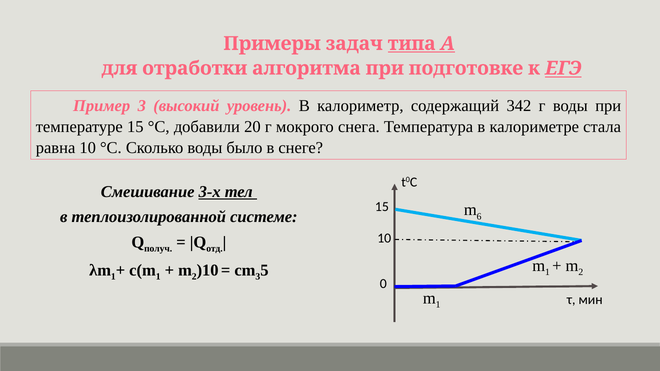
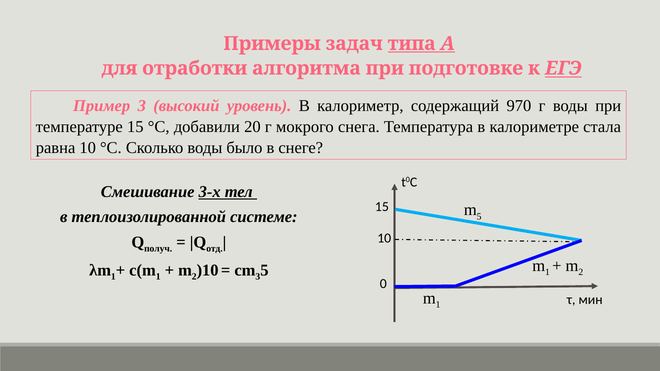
342: 342 -> 970 (519, 106)
6: 6 -> 5 (479, 217)
